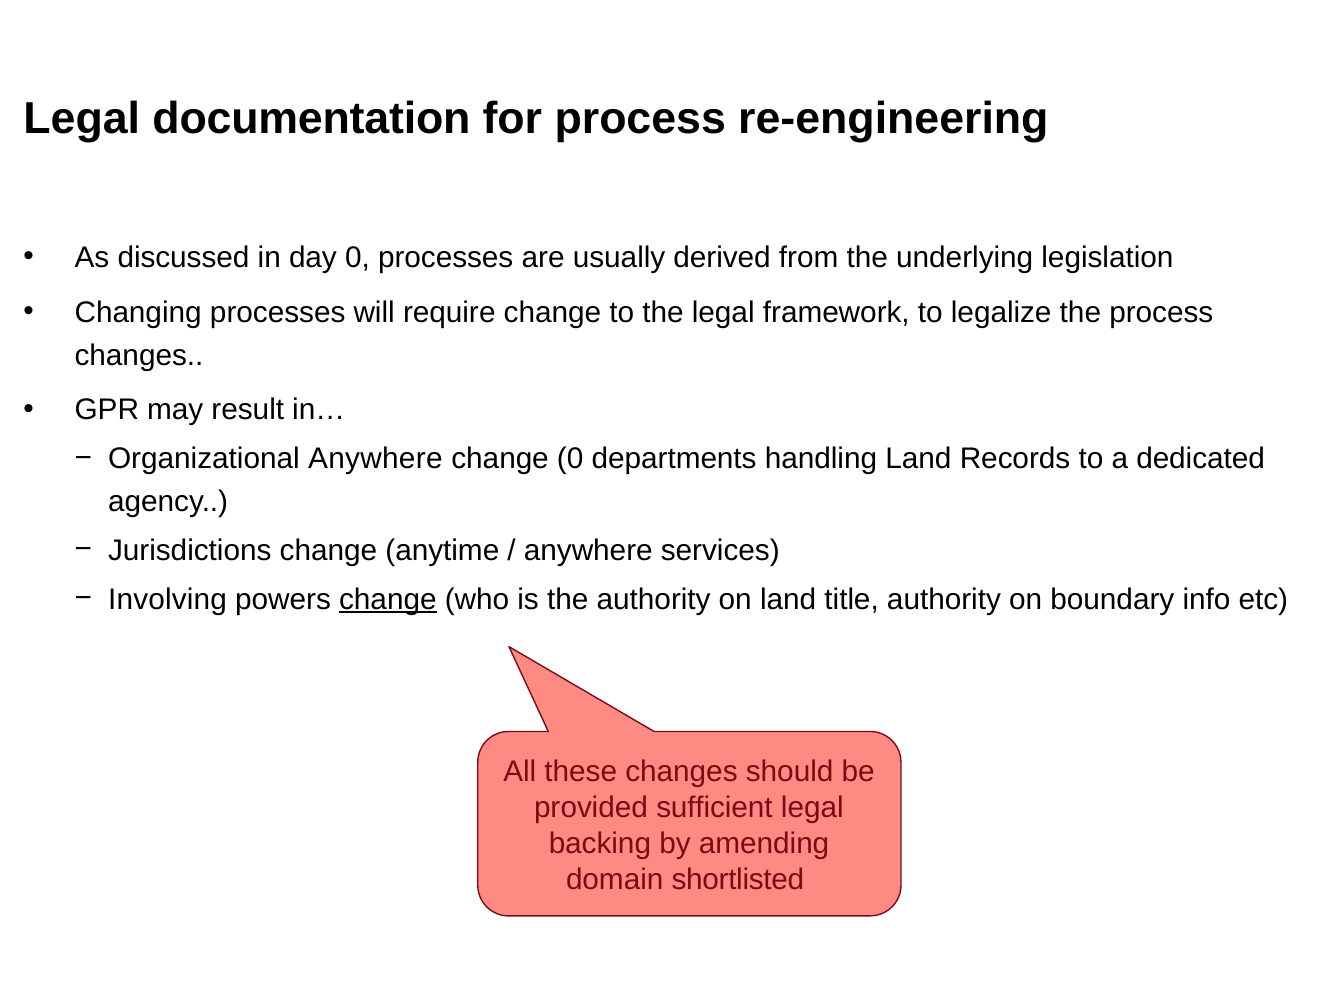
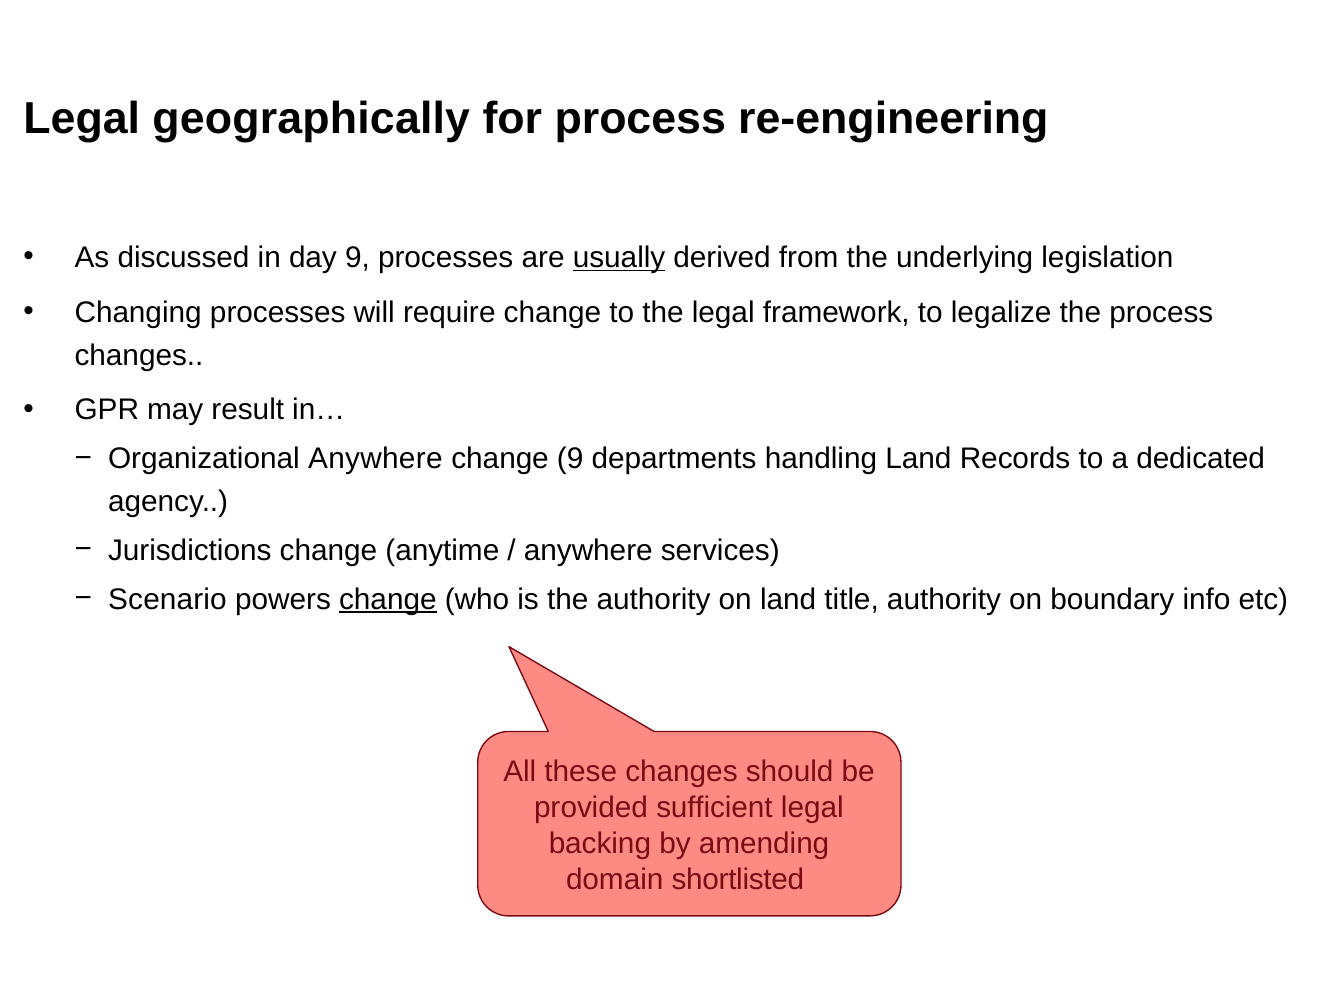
documentation: documentation -> geographically (311, 119)
day 0: 0 -> 9 (357, 258)
usually underline: none -> present (619, 258)
change 0: 0 -> 9 (570, 459)
Involving: Involving -> Scenario (168, 599)
